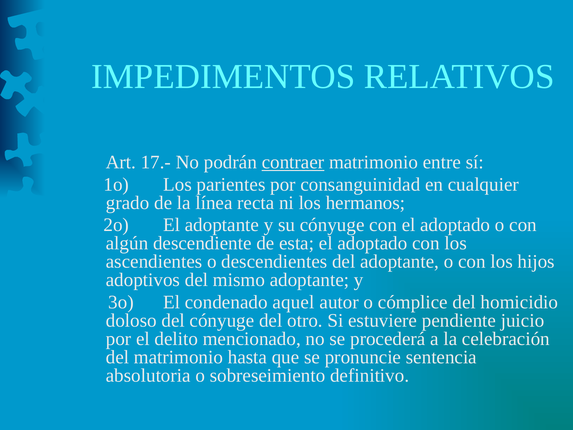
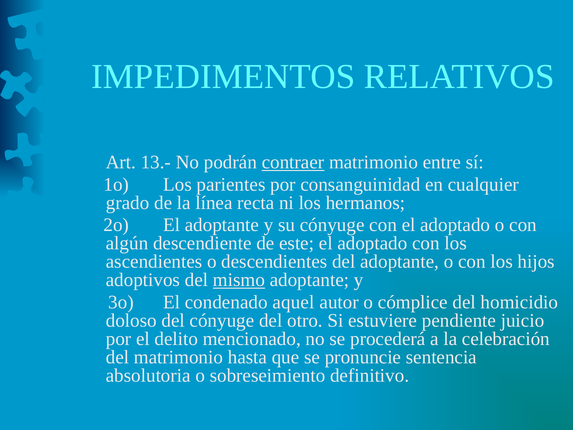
17.-: 17.- -> 13.- (156, 162)
esta: esta -> este (297, 243)
mismo underline: none -> present (239, 280)
